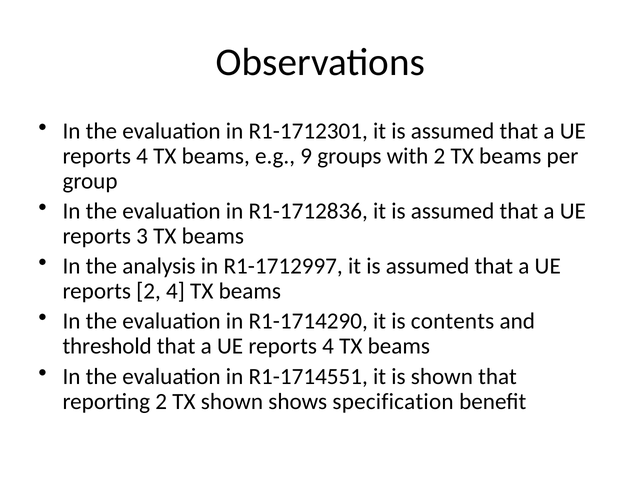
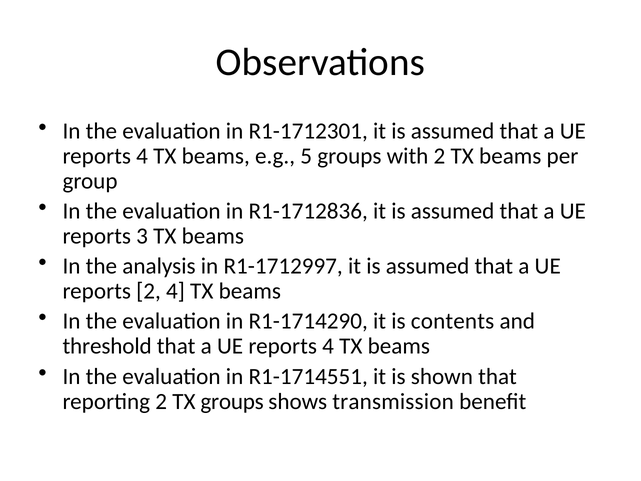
9: 9 -> 5 (306, 156)
TX shown: shown -> groups (232, 401)
specification: specification -> transmission (393, 401)
